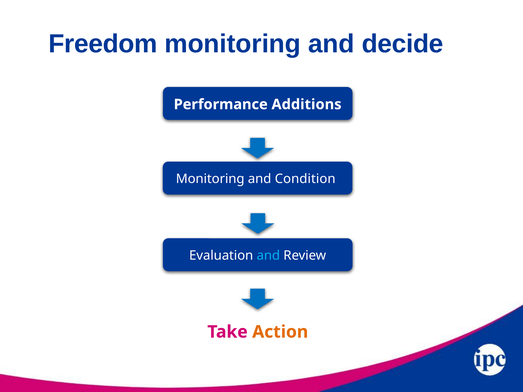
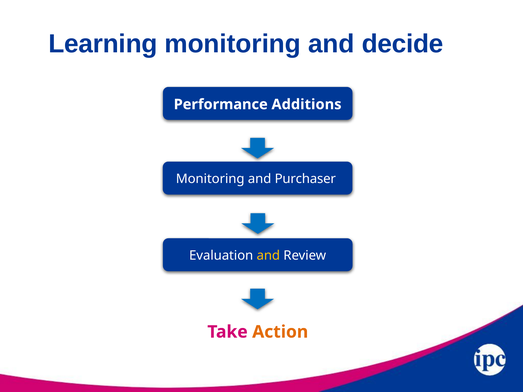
Freedom: Freedom -> Learning (103, 44)
Condition: Condition -> Purchaser (305, 179)
and colour: light blue -> yellow (268, 256)
